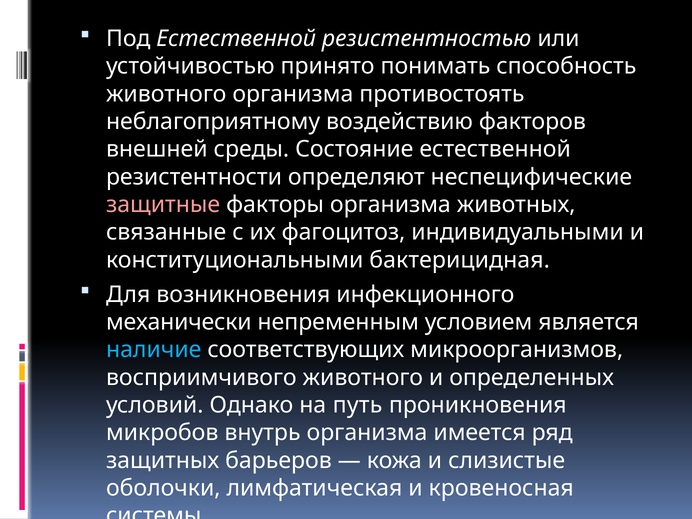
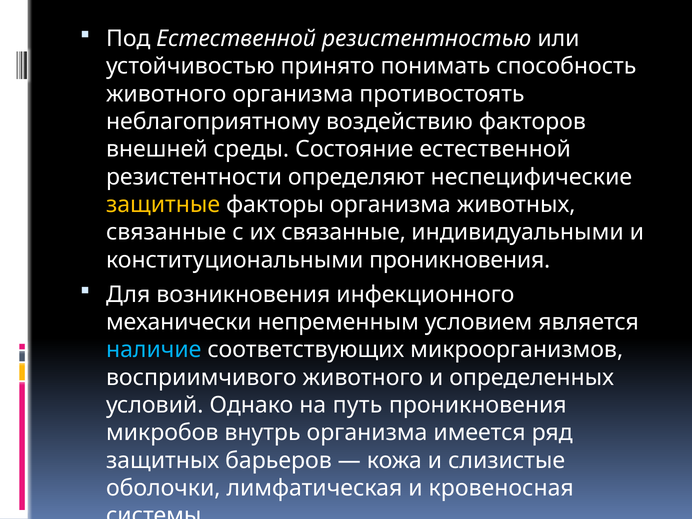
защитные colour: pink -> yellow (163, 205)
их фагоцитоз: фагоцитоз -> связанные (344, 232)
конституциональными бактерицидная: бактерицидная -> проникновения (460, 260)
